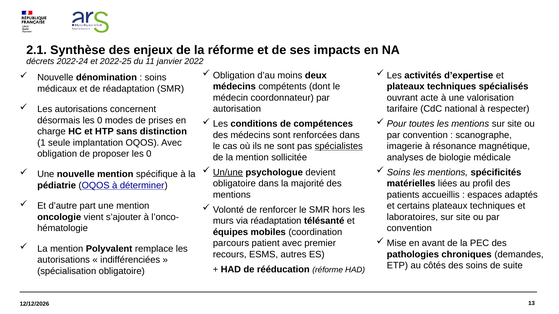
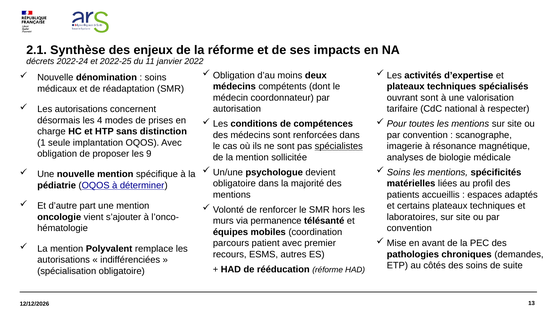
ouvrant acte: acte -> sont (429, 98)
désormais les 0: 0 -> 4 (100, 120)
proposer les 0: 0 -> 9 (149, 154)
Un/une underline: present -> none (228, 173)
via réadaptation: réadaptation -> permanence (276, 221)
